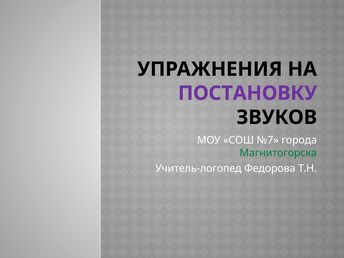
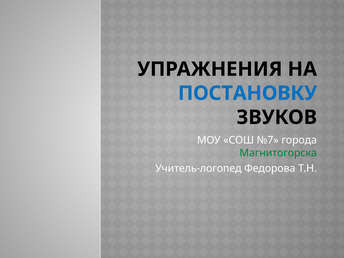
ПОСТАНОВКУ colour: purple -> blue (248, 93)
